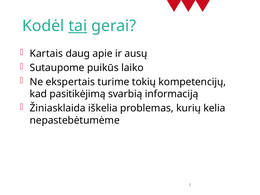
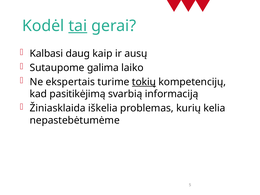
Kartais: Kartais -> Kalbasi (46, 54)
apie: apie -> kaip (102, 54)
puikūs: puikūs -> galima (103, 68)
tokių underline: none -> present (144, 82)
